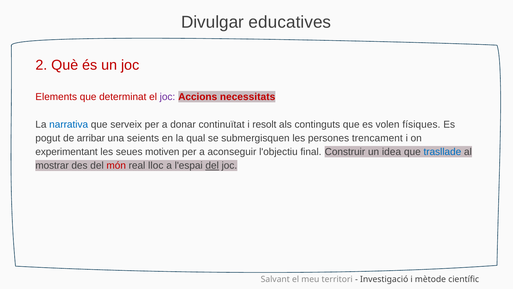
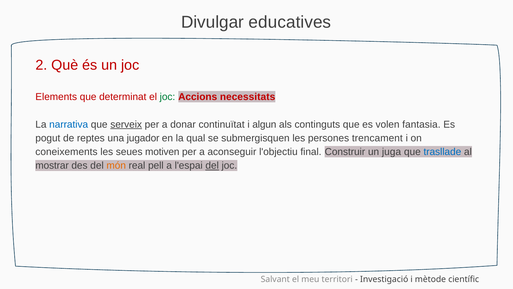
joc colour: purple -> green (167, 97)
serveix underline: none -> present (126, 124)
resolt: resolt -> algun (264, 124)
físiques: físiques -> fantasia (421, 124)
arribar: arribar -> reptes (91, 138)
seients: seients -> jugador (143, 138)
experimentant: experimentant -> coneixements (66, 152)
idea: idea -> juga (392, 152)
món colour: red -> orange (116, 165)
lloc: lloc -> pell (156, 165)
